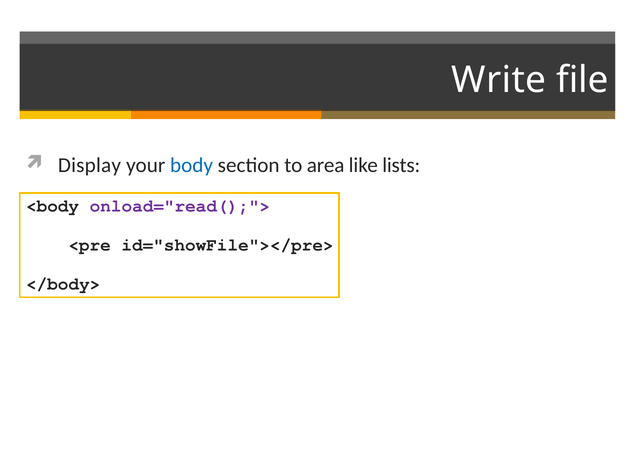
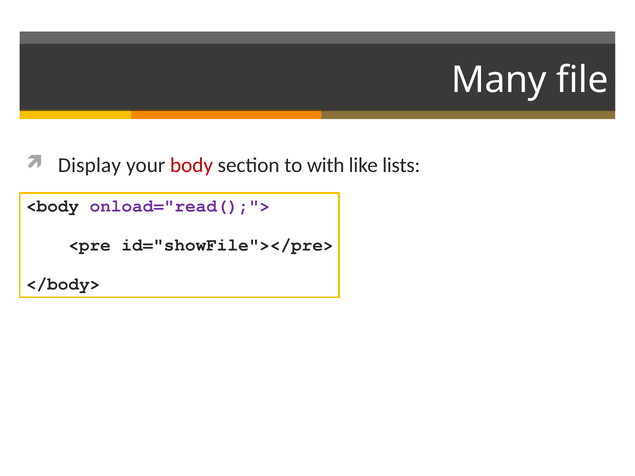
Write: Write -> Many (499, 80)
body colour: blue -> red (192, 166)
area: area -> with (326, 166)
